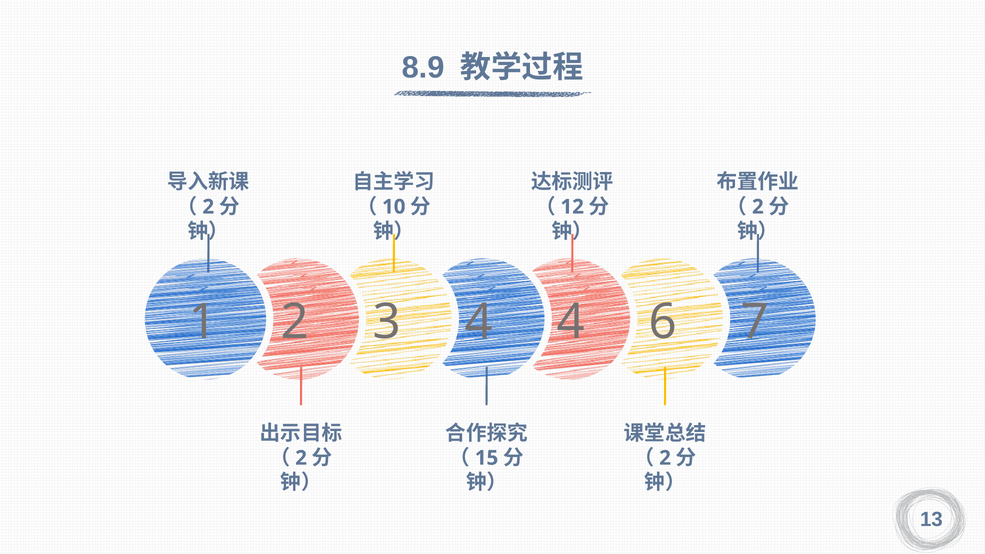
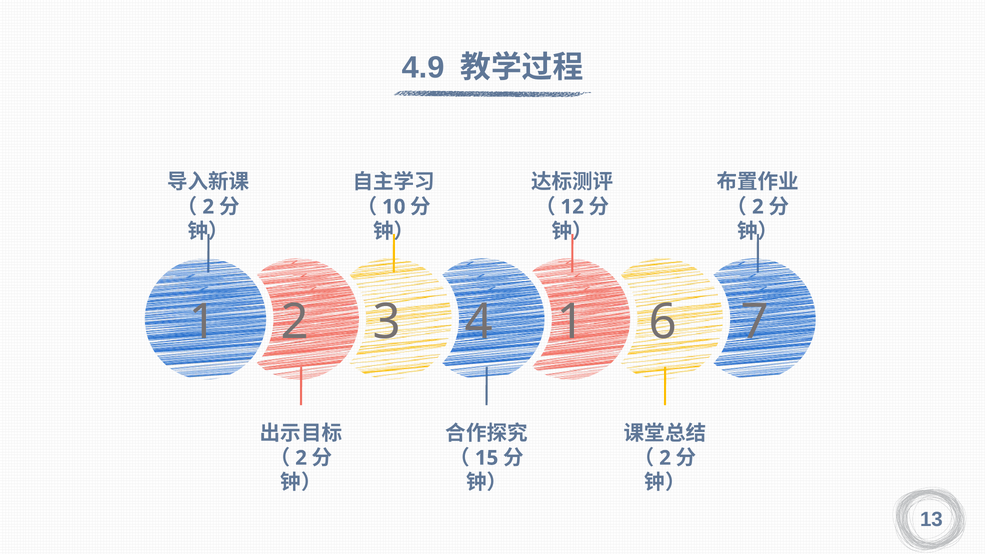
8.9: 8.9 -> 4.9 (423, 67)
4 4: 4 -> 1 (571, 322)
